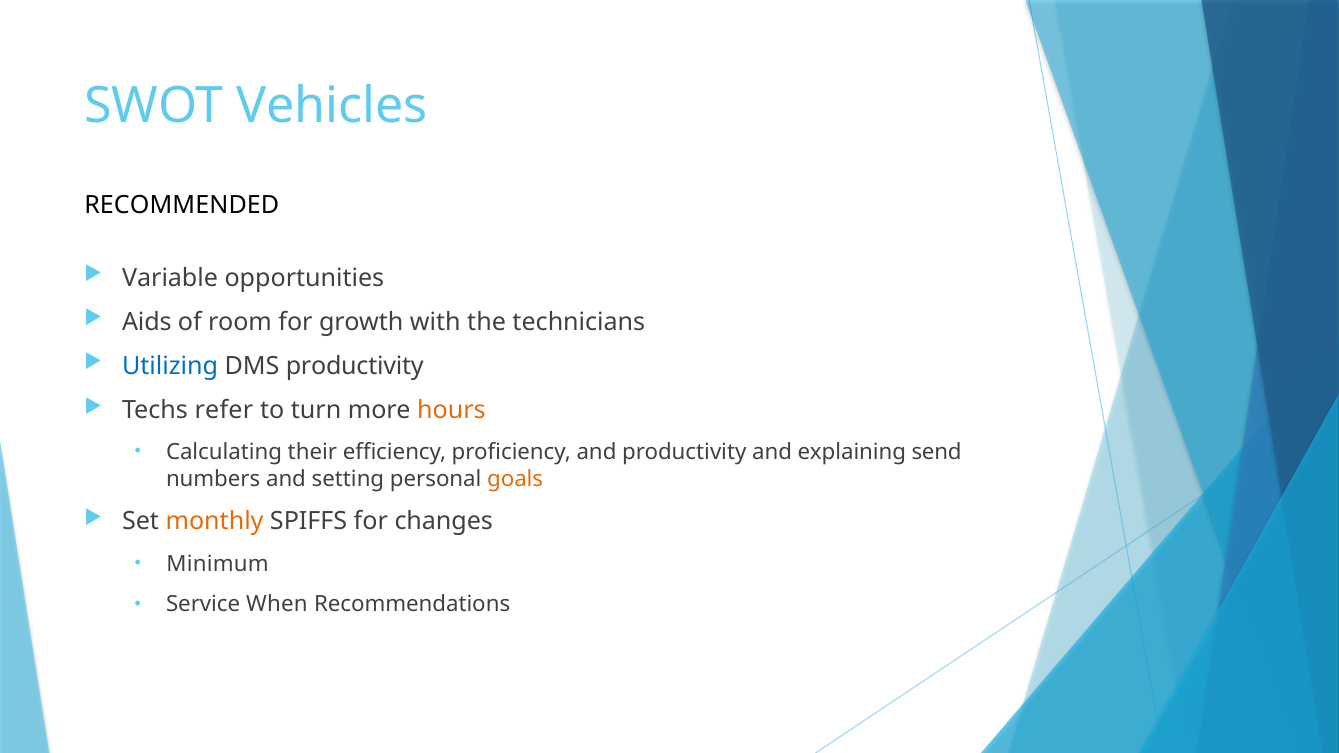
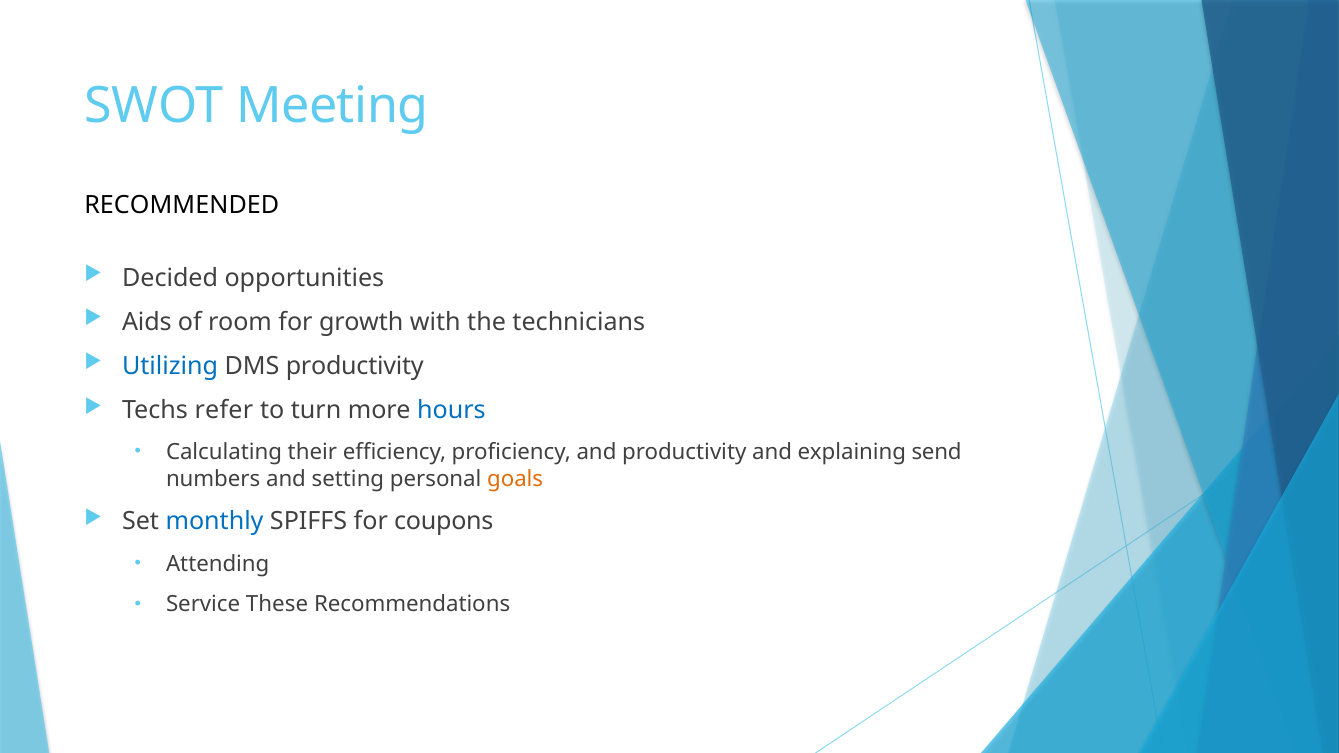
Vehicles: Vehicles -> Meeting (332, 106)
Variable: Variable -> Decided (170, 278)
hours colour: orange -> blue (451, 410)
monthly colour: orange -> blue (215, 522)
changes: changes -> coupons (444, 522)
Minimum: Minimum -> Attending (218, 564)
When: When -> These (277, 605)
